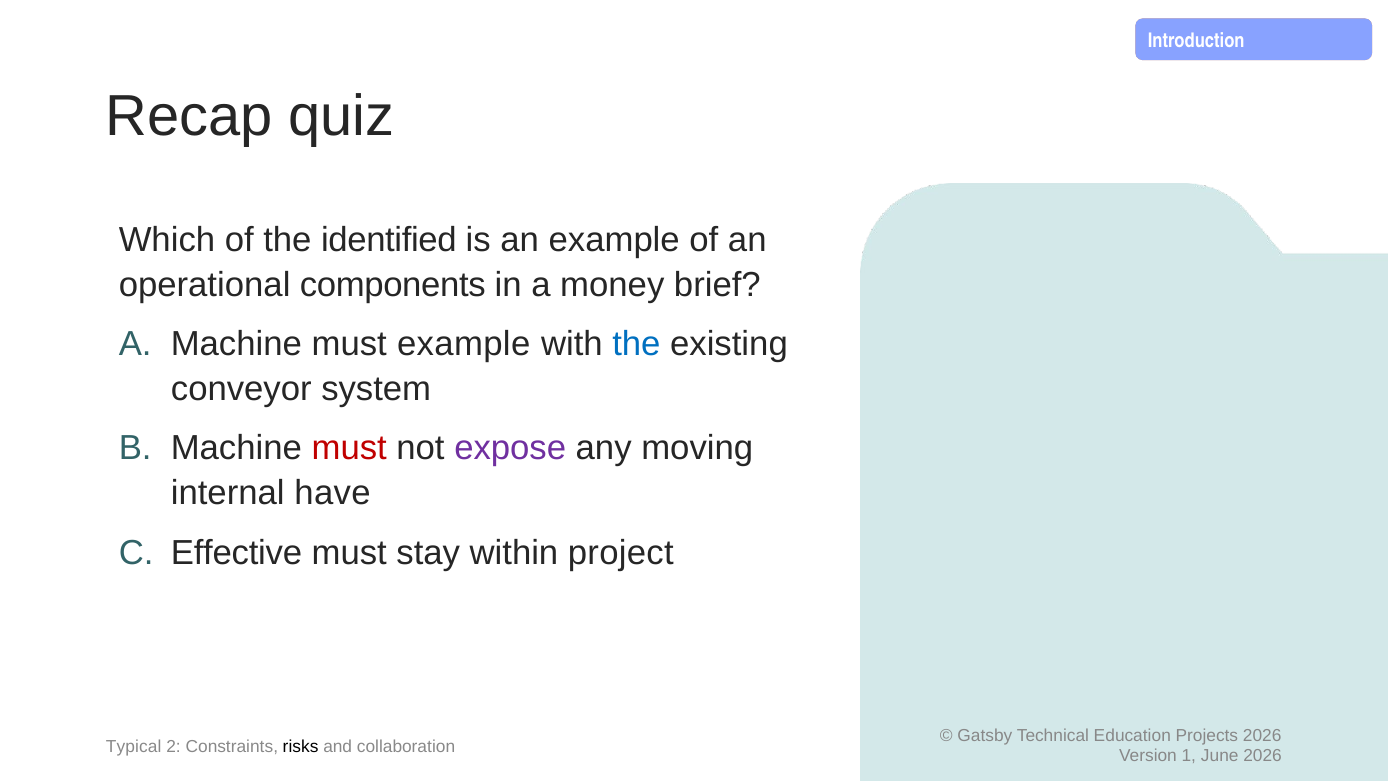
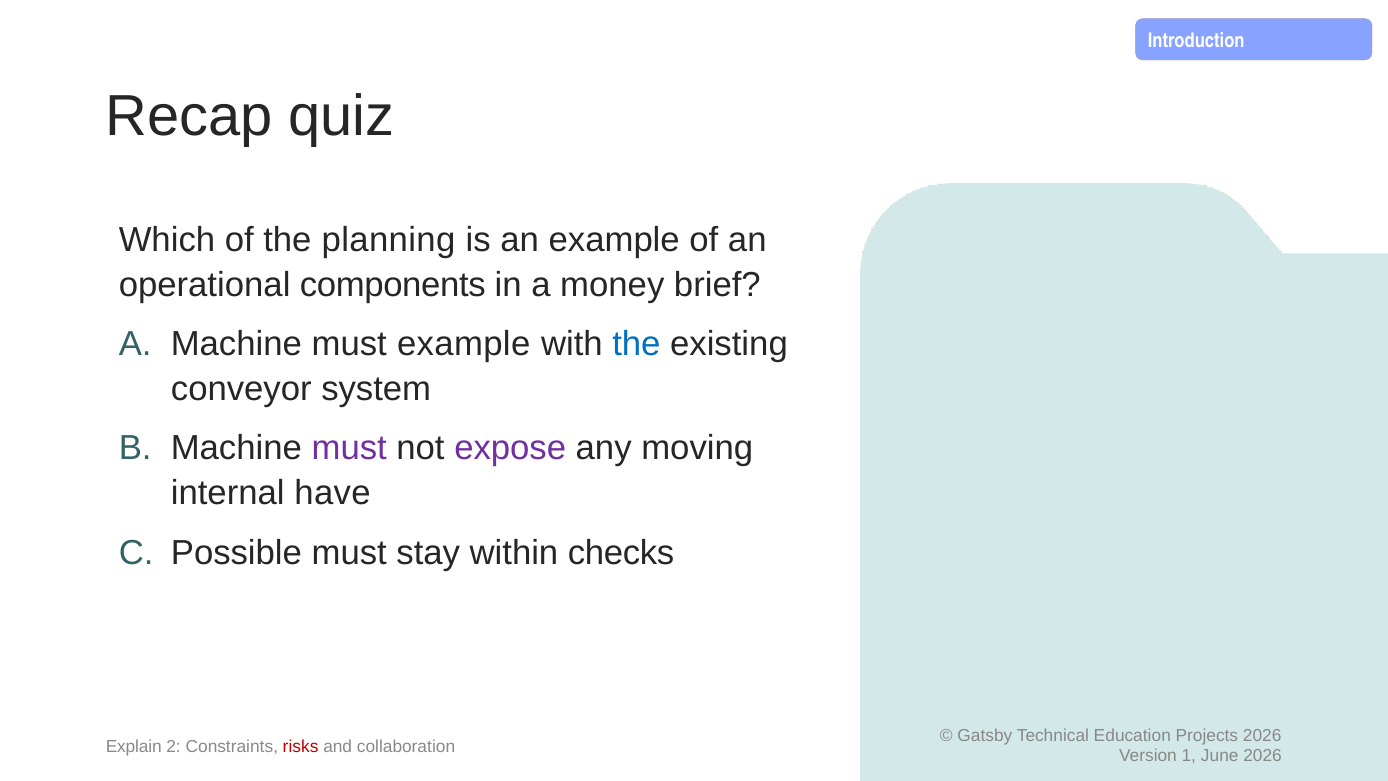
identified: identified -> planning (389, 240)
must colour: red -> purple (349, 448)
Effective: Effective -> Possible (236, 553)
project: project -> checks (621, 553)
Typical: Typical -> Explain (134, 746)
risks colour: black -> red (301, 746)
